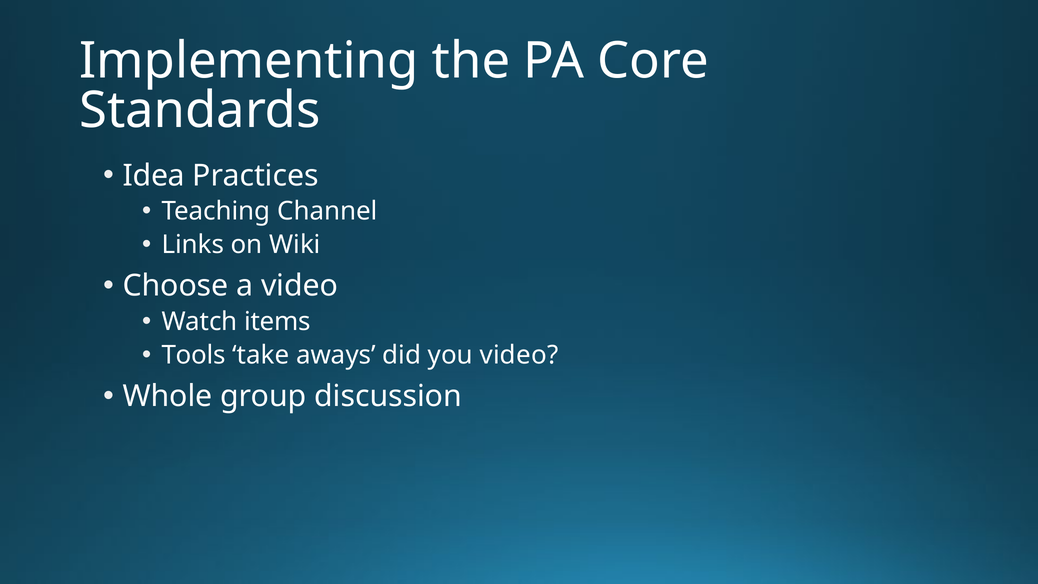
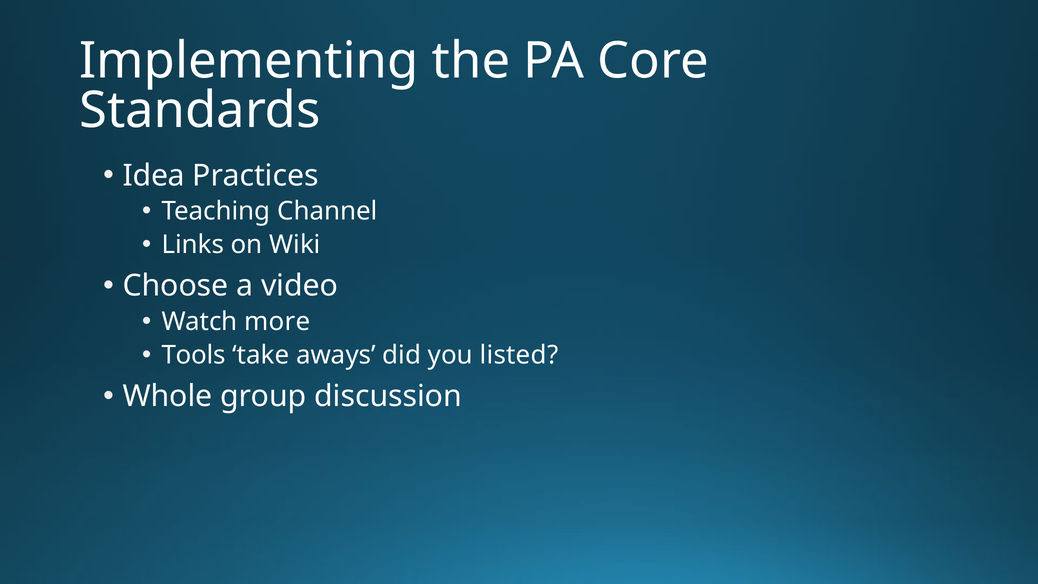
items: items -> more (277, 322)
you video: video -> listed (519, 355)
